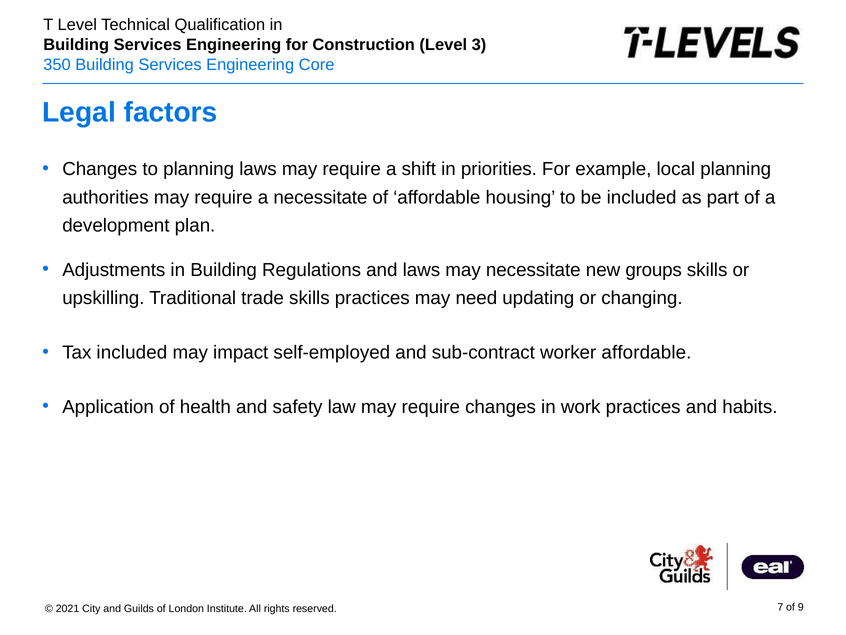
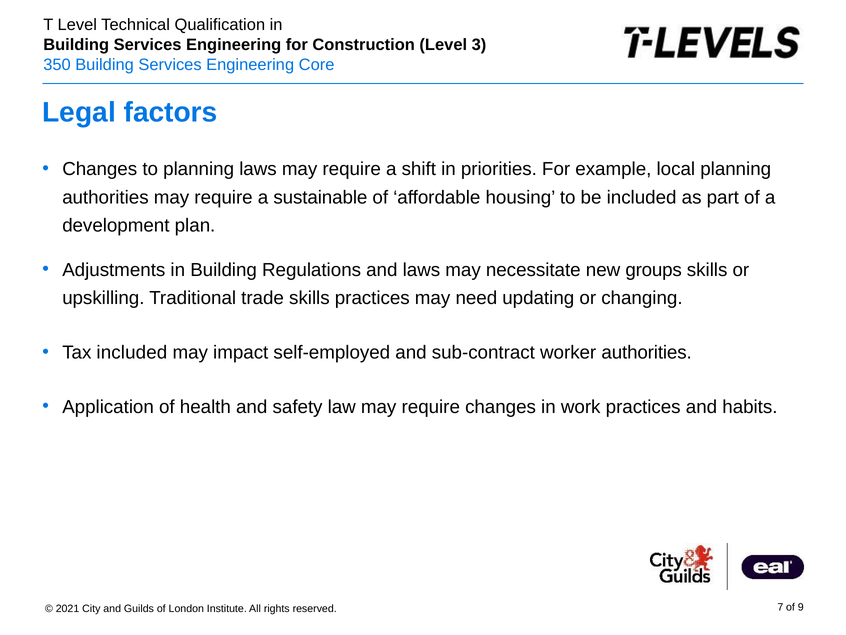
a necessitate: necessitate -> sustainable (320, 197)
worker affordable: affordable -> authorities (647, 352)
